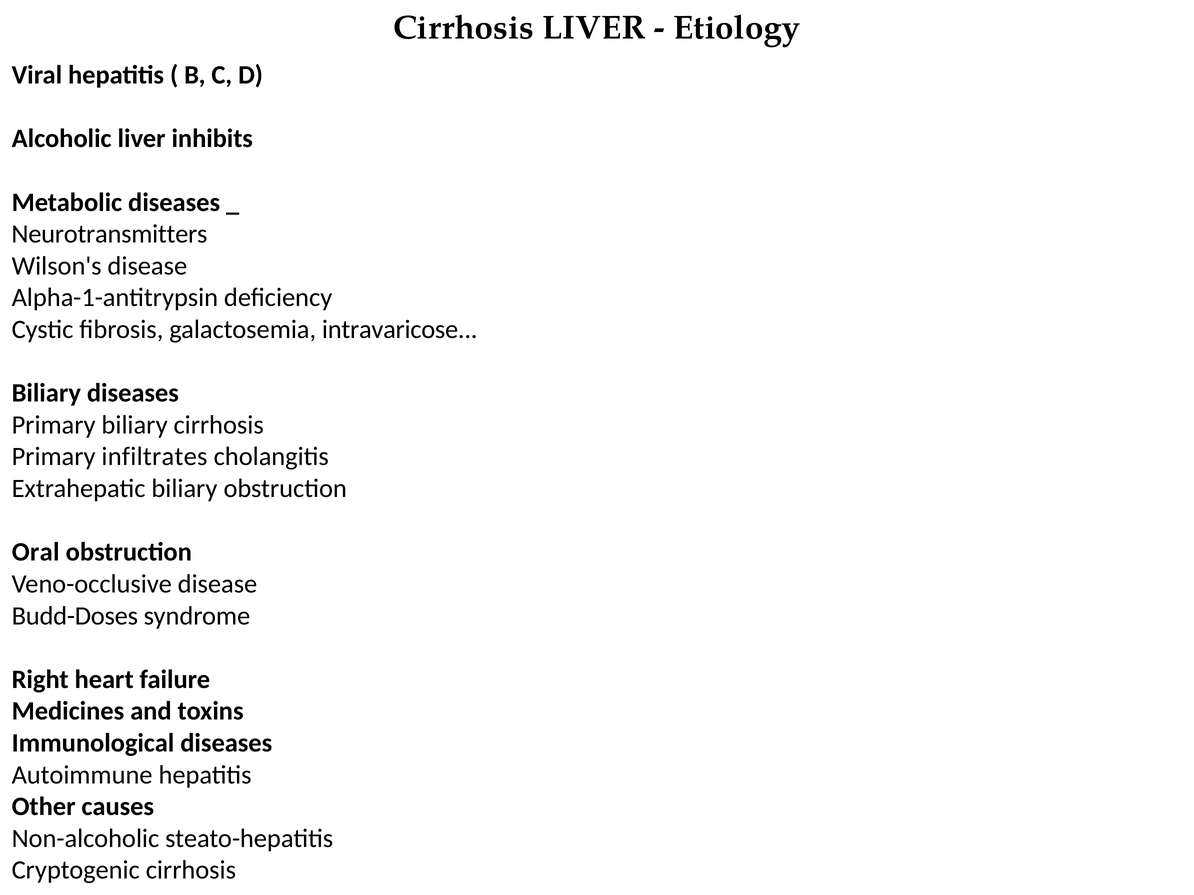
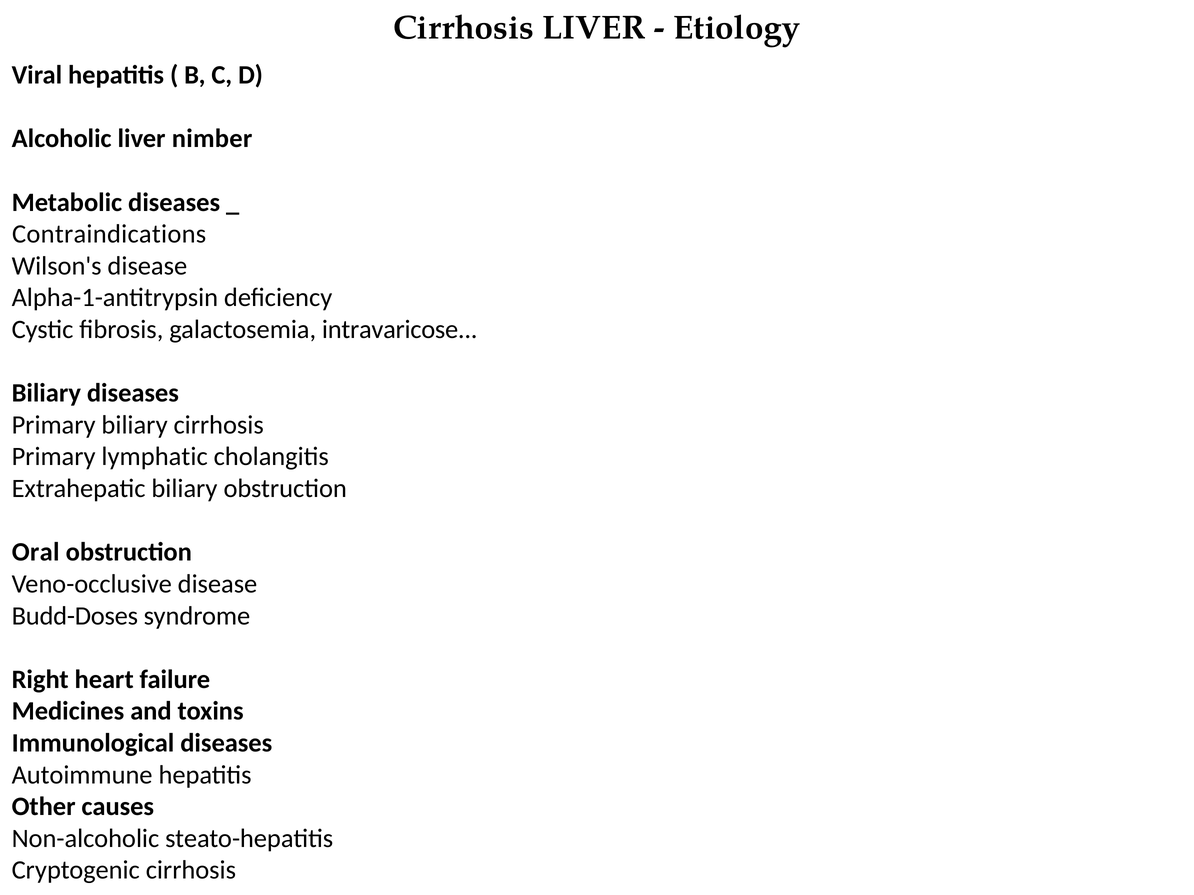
inhibits: inhibits -> nimber (212, 139)
Neurotransmitters: Neurotransmitters -> Contraindications (109, 234)
infiltrates: infiltrates -> lymphatic (155, 457)
